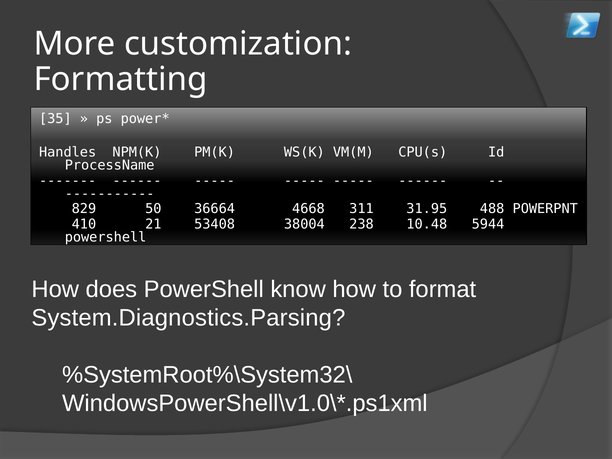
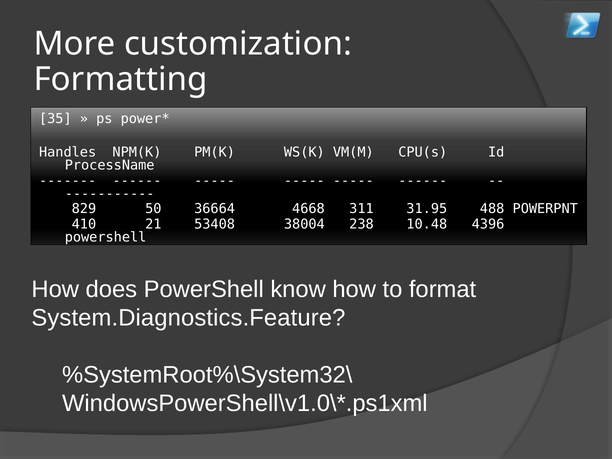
5944: 5944 -> 4396 (488, 224)
System.Diagnostics.Parsing: System.Diagnostics.Parsing -> System.Diagnostics.Feature (188, 318)
